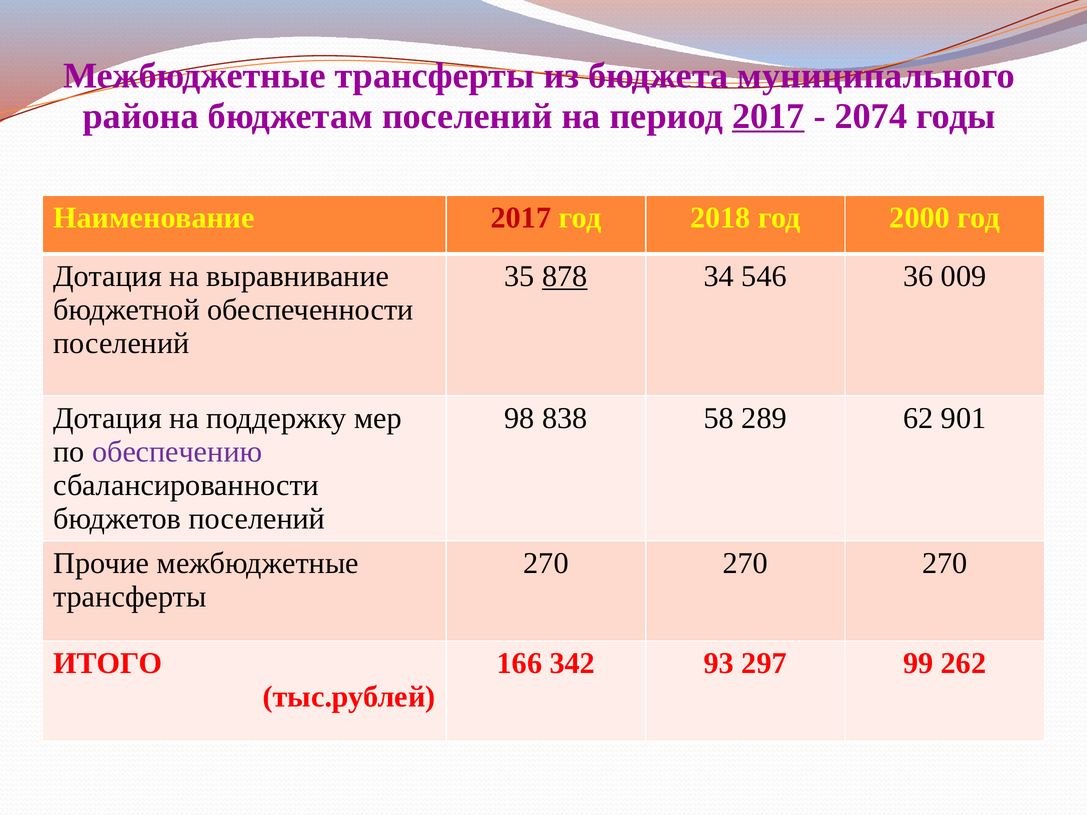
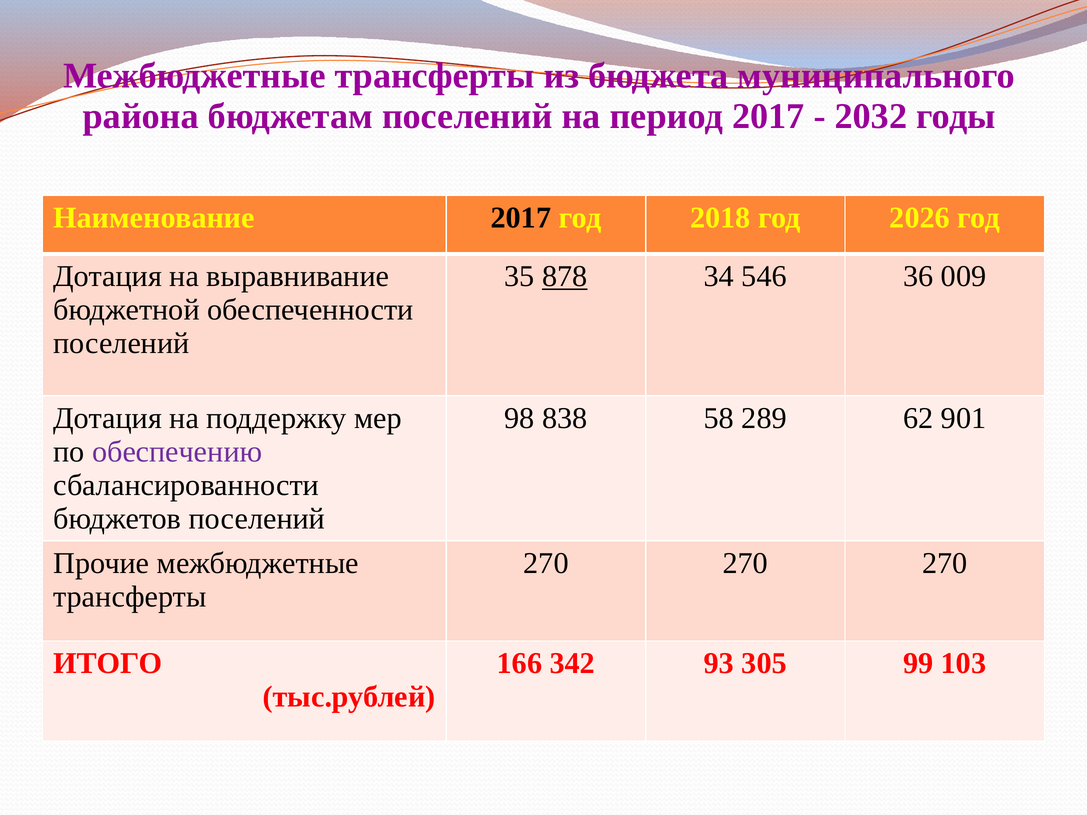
2017 underline: present -> none (768, 116)
2074: 2074 -> 2032 (871, 116)
2017 colour: red -> black (521, 218)
2000: 2000 -> 2026 (920, 218)
297: 297 -> 305 (764, 664)
262: 262 -> 103 (964, 664)
